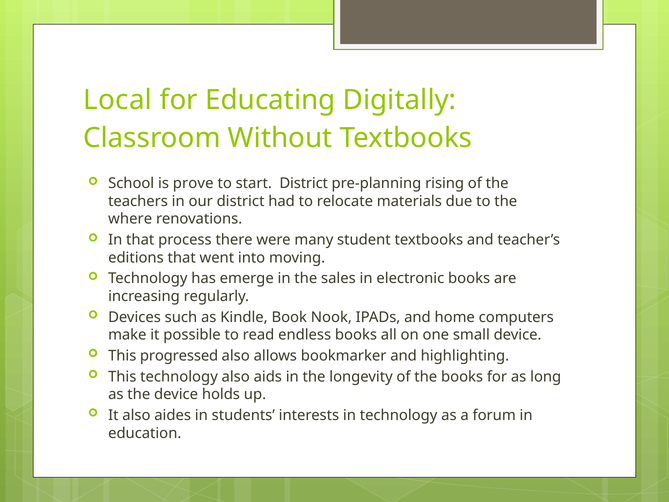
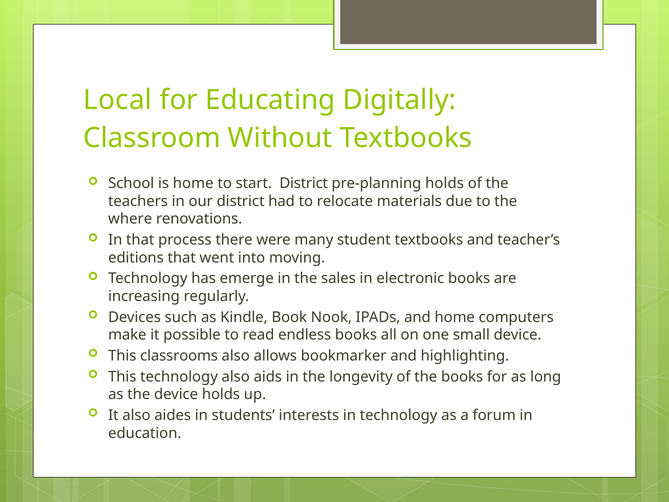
is prove: prove -> home (193, 183)
pre-planning rising: rising -> holds (445, 183)
progressed: progressed -> classrooms (179, 356)
